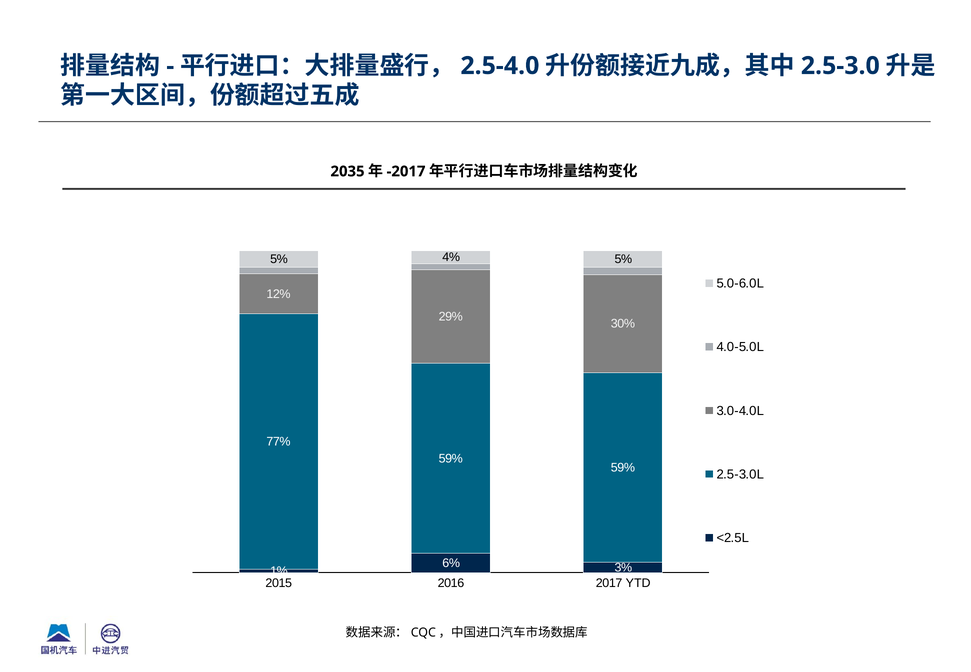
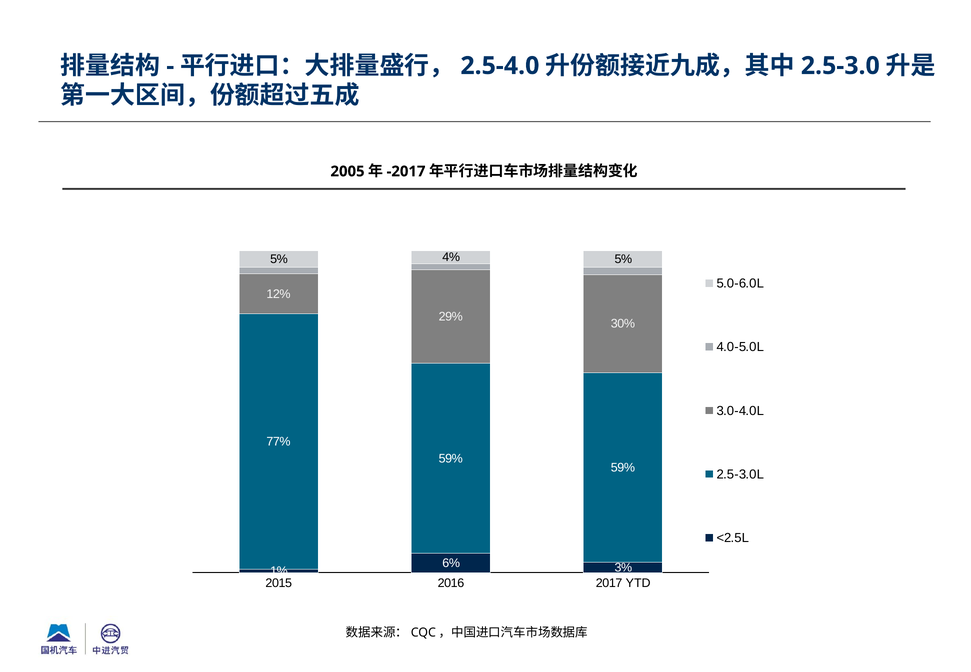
2035: 2035 -> 2005 (348, 171)
